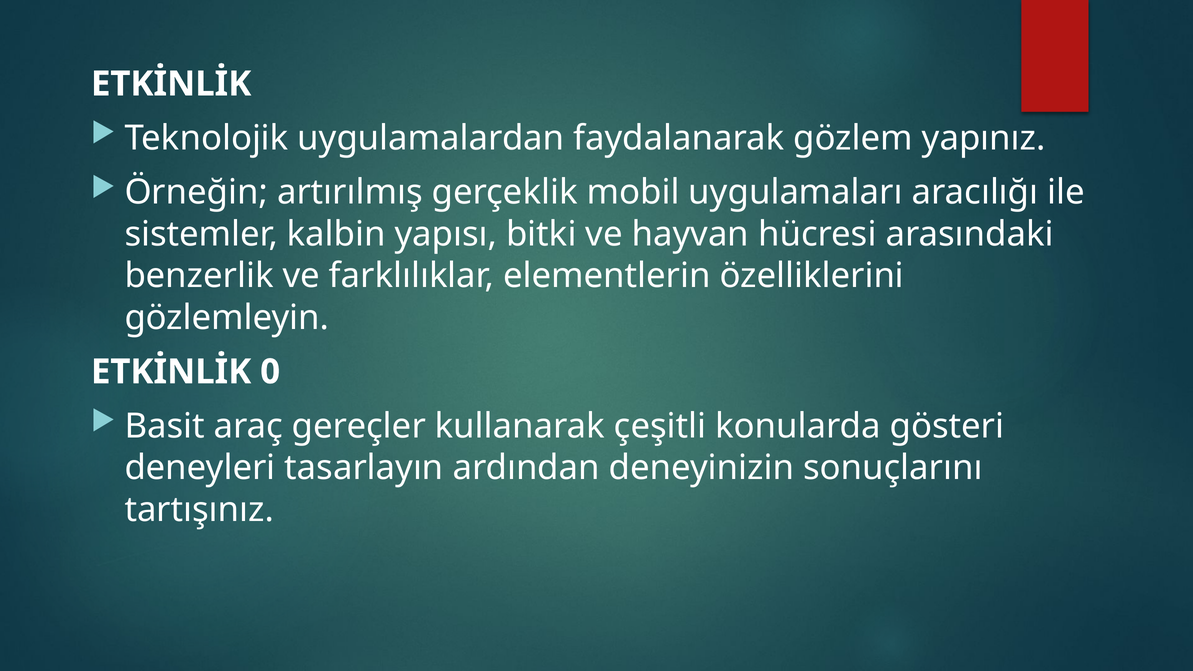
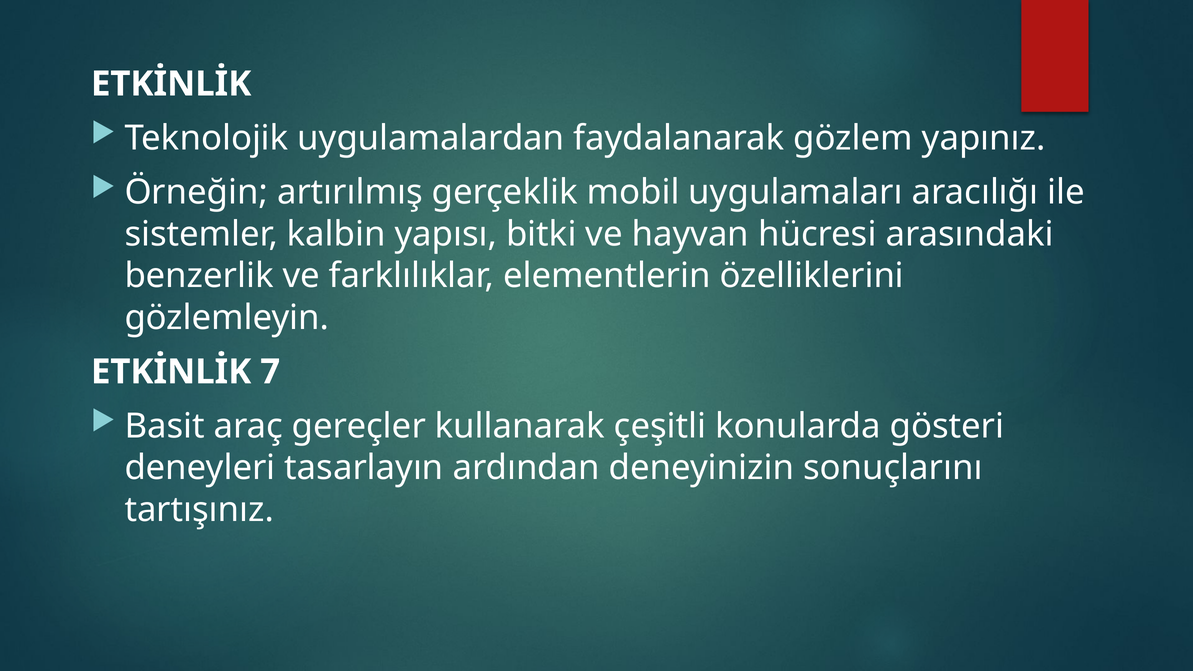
0: 0 -> 7 (270, 372)
